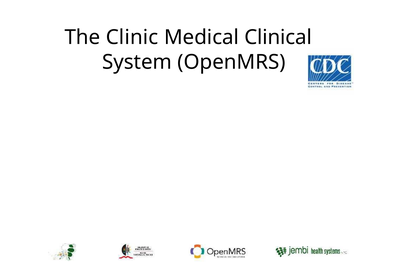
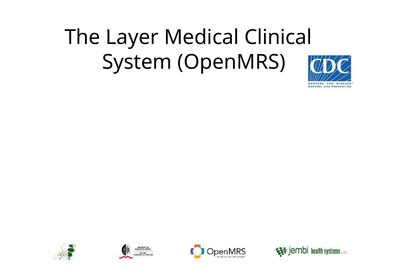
Clinic: Clinic -> Layer (132, 37)
